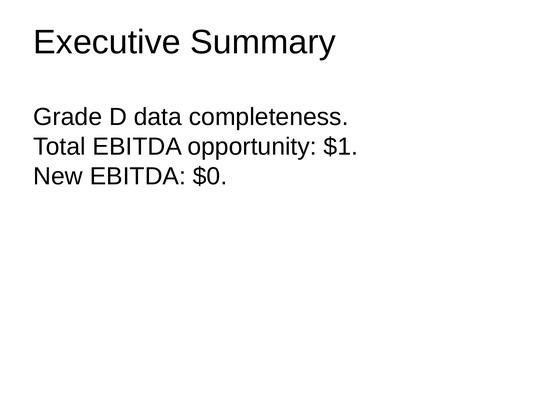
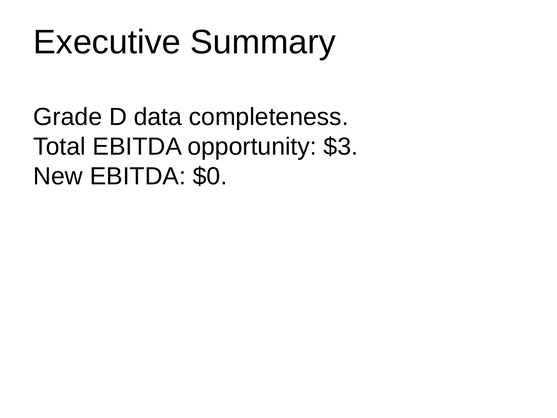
$1: $1 -> $3 (341, 147)
